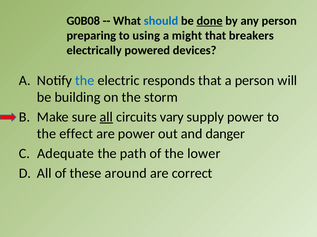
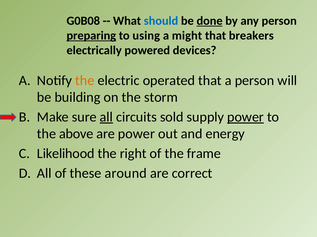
preparing underline: none -> present (91, 36)
the colour: blue -> orange (85, 81)
responds: responds -> operated (169, 81)
vary: vary -> sold (172, 117)
power underline: none -> present (246, 117)
effect: effect -> above (76, 134)
danger: danger -> energy (225, 134)
Adequate: Adequate -> Likelihood (66, 154)
path: path -> right (133, 154)
lower: lower -> frame (204, 154)
